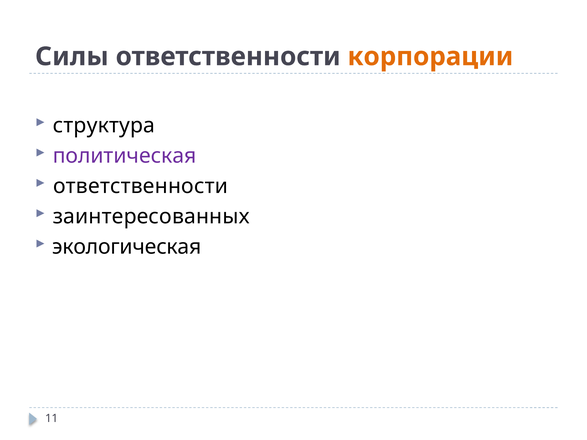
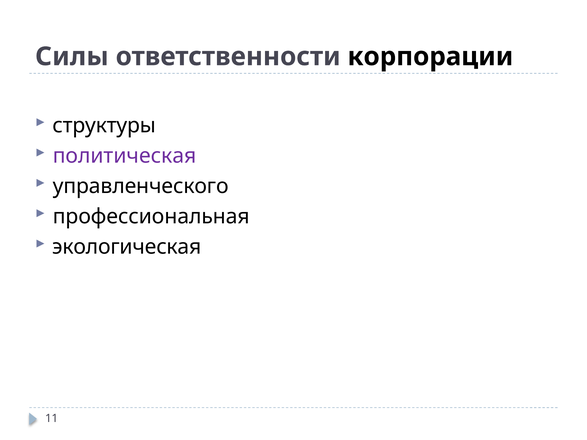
корпорации colour: orange -> black (430, 57)
структура: структура -> структуры (104, 126)
ответственности: ответственности -> управленческого (141, 186)
заинтересованных: заинтересованных -> профессиональная (151, 217)
